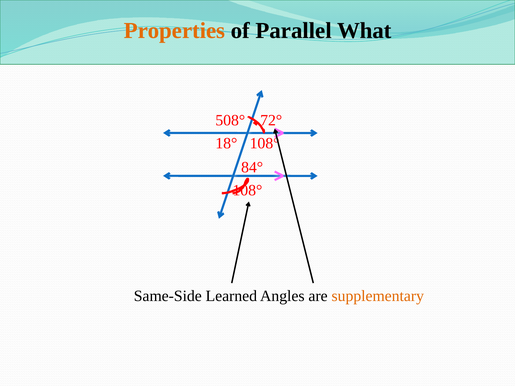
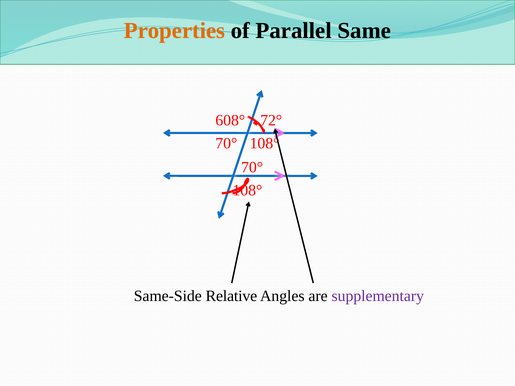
What: What -> Same (364, 31)
508°: 508° -> 608° (230, 120)
18°: 18° -> 70° (226, 143)
84°: 84° -> 70° (252, 168)
Learned: Learned -> Relative (231, 296)
supplementary colour: orange -> purple (378, 296)
